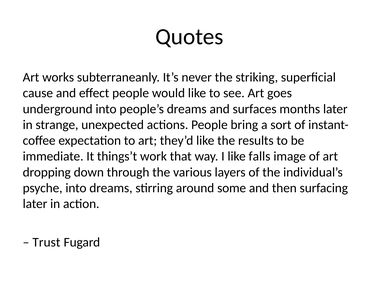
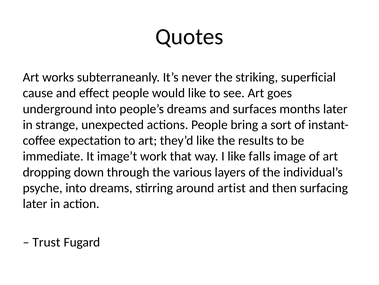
things’t: things’t -> image’t (117, 156)
some: some -> artist (232, 188)
